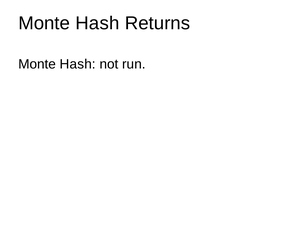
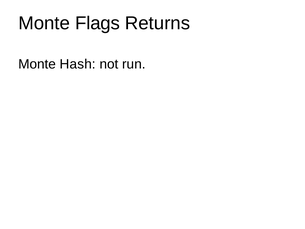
Hash: Hash -> Flags (98, 23)
